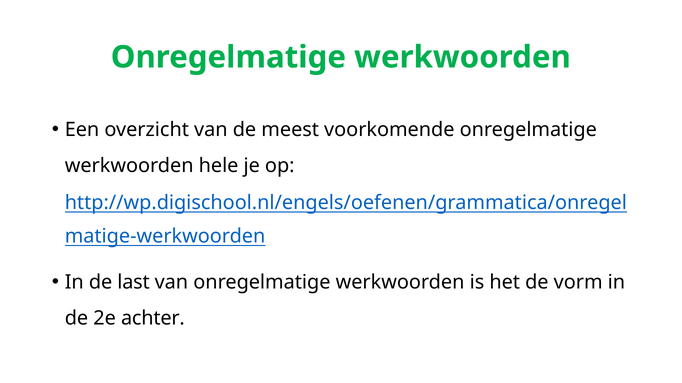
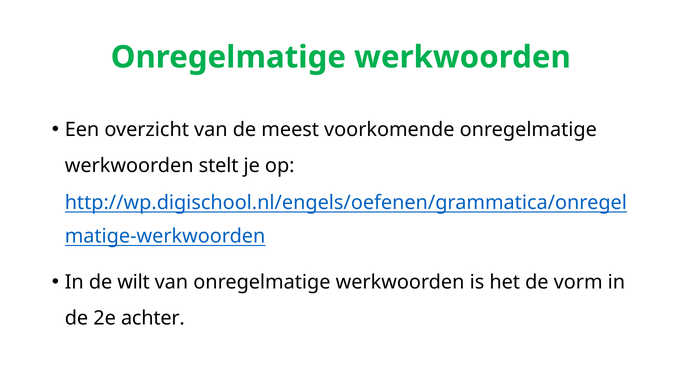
hele: hele -> stelt (219, 166)
last: last -> wilt (134, 283)
